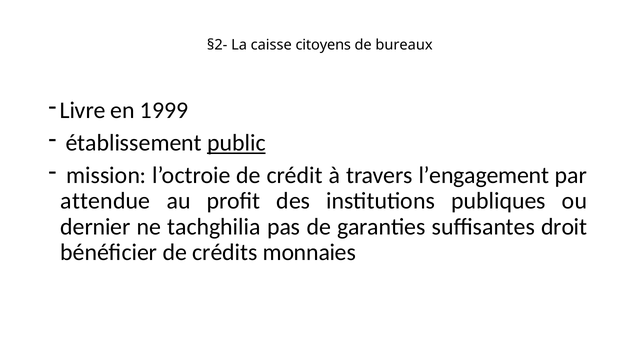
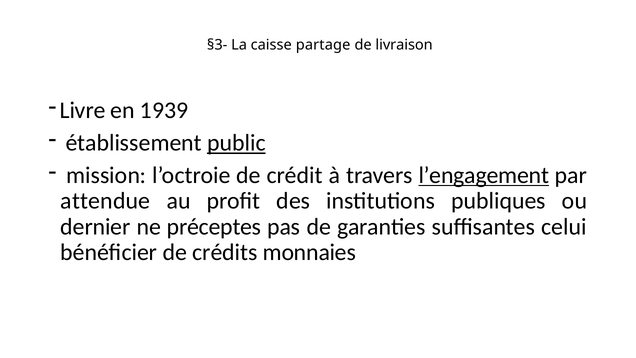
§2-: §2- -> §3- (217, 45)
citoyens: citoyens -> partage (323, 45)
bureaux: bureaux -> livraison (404, 45)
1999: 1999 -> 1939 (164, 110)
l’engagement underline: none -> present (484, 175)
tachghilia: tachghilia -> préceptes (214, 227)
droit: droit -> celui (564, 227)
